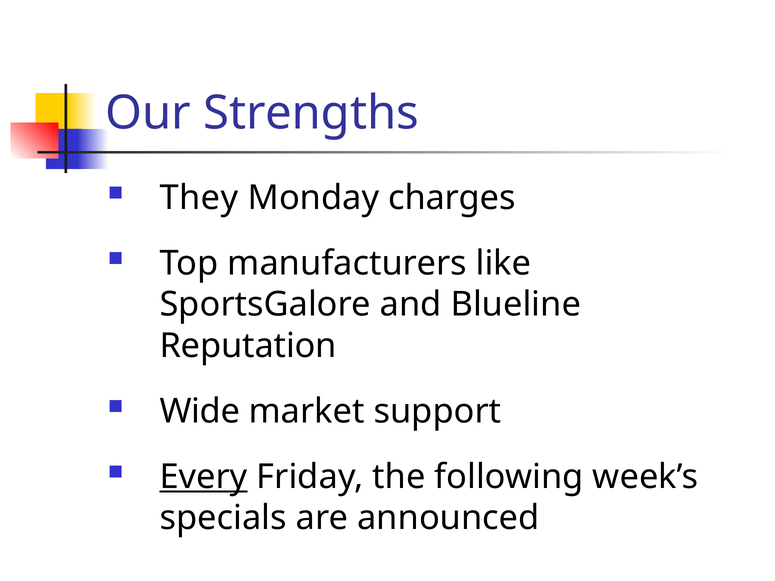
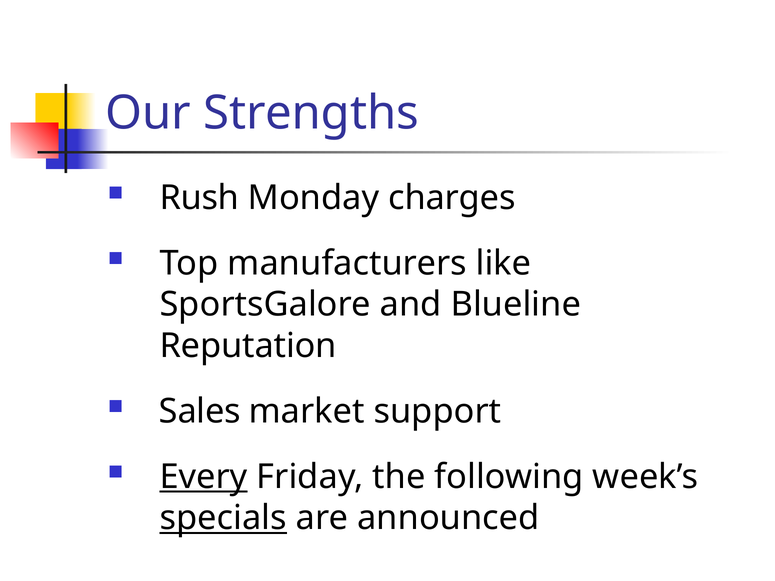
They: They -> Rush (199, 198)
Wide: Wide -> Sales (200, 412)
specials underline: none -> present (223, 518)
